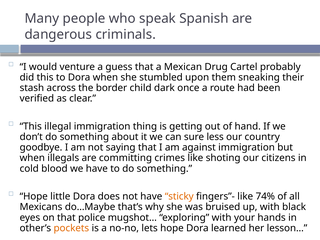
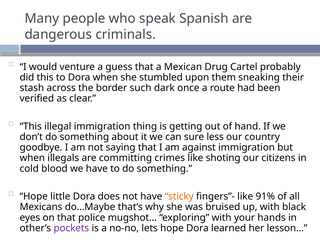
child: child -> such (141, 88)
74%: 74% -> 91% (265, 196)
pockets colour: orange -> purple (71, 228)
